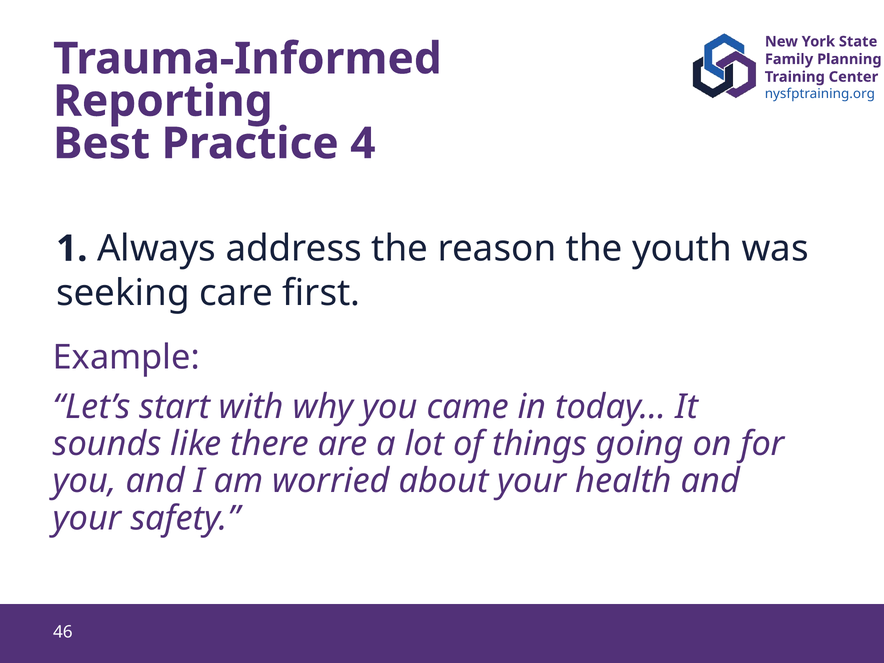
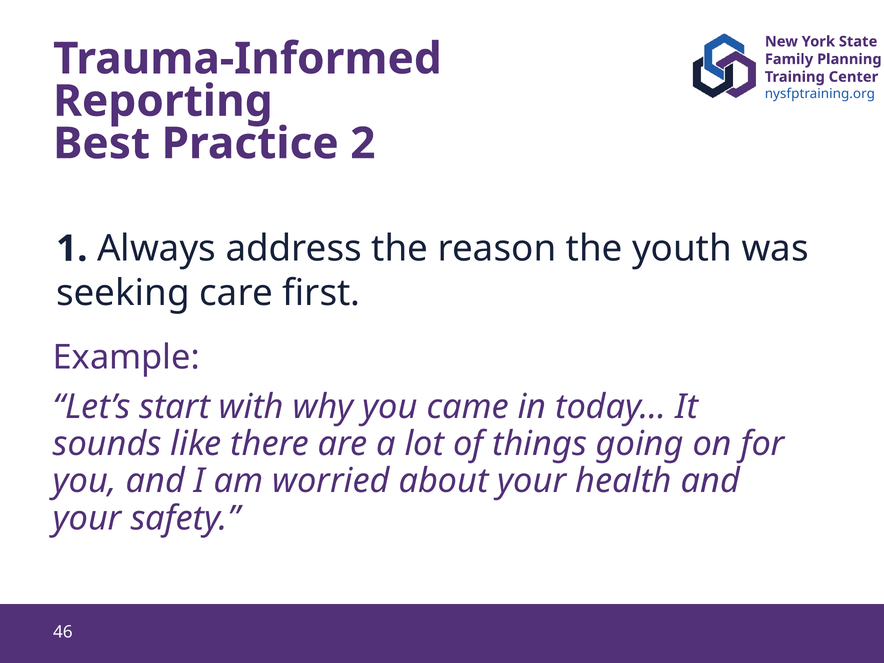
4: 4 -> 2 (363, 144)
